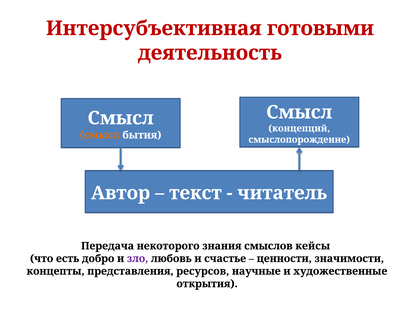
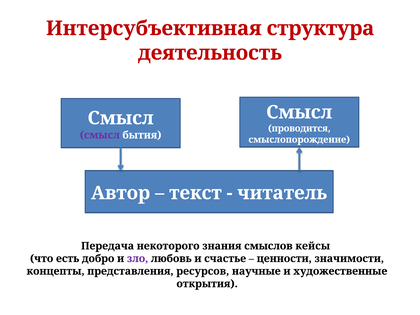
готовыми: готовыми -> структура (320, 28)
концепций: концепций -> проводится (299, 128)
смысл colour: orange -> purple (100, 135)
